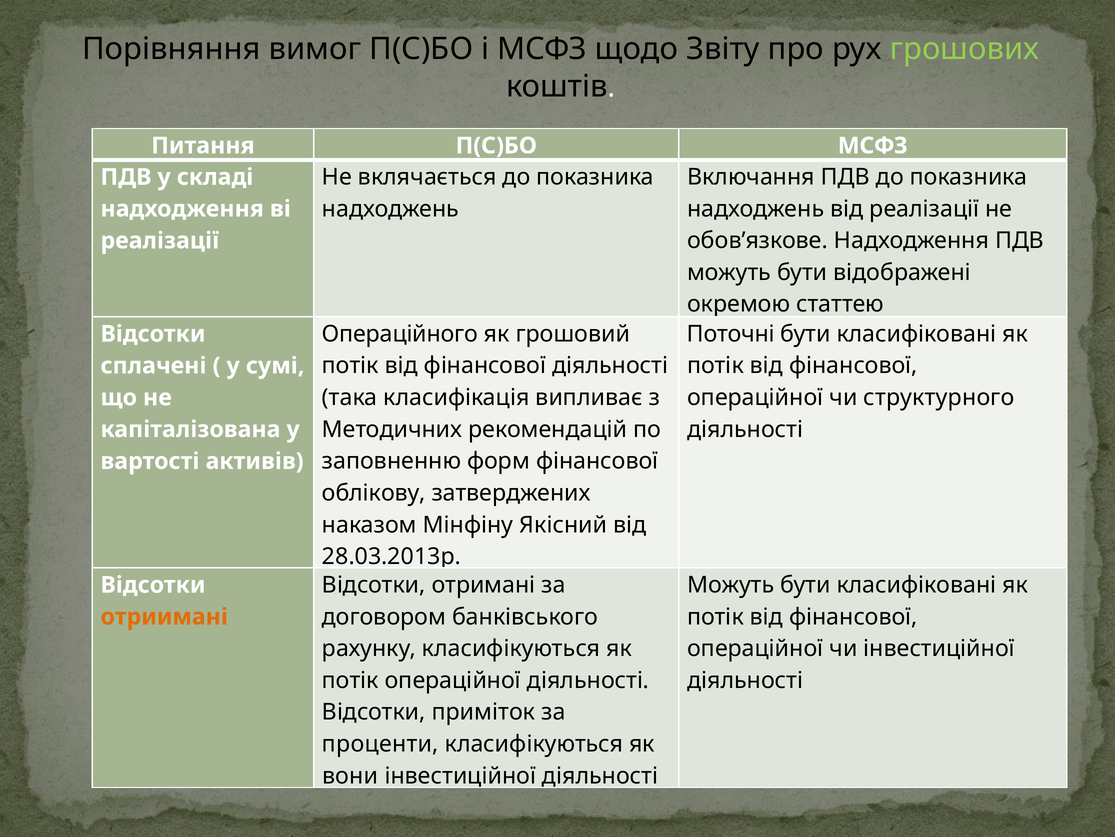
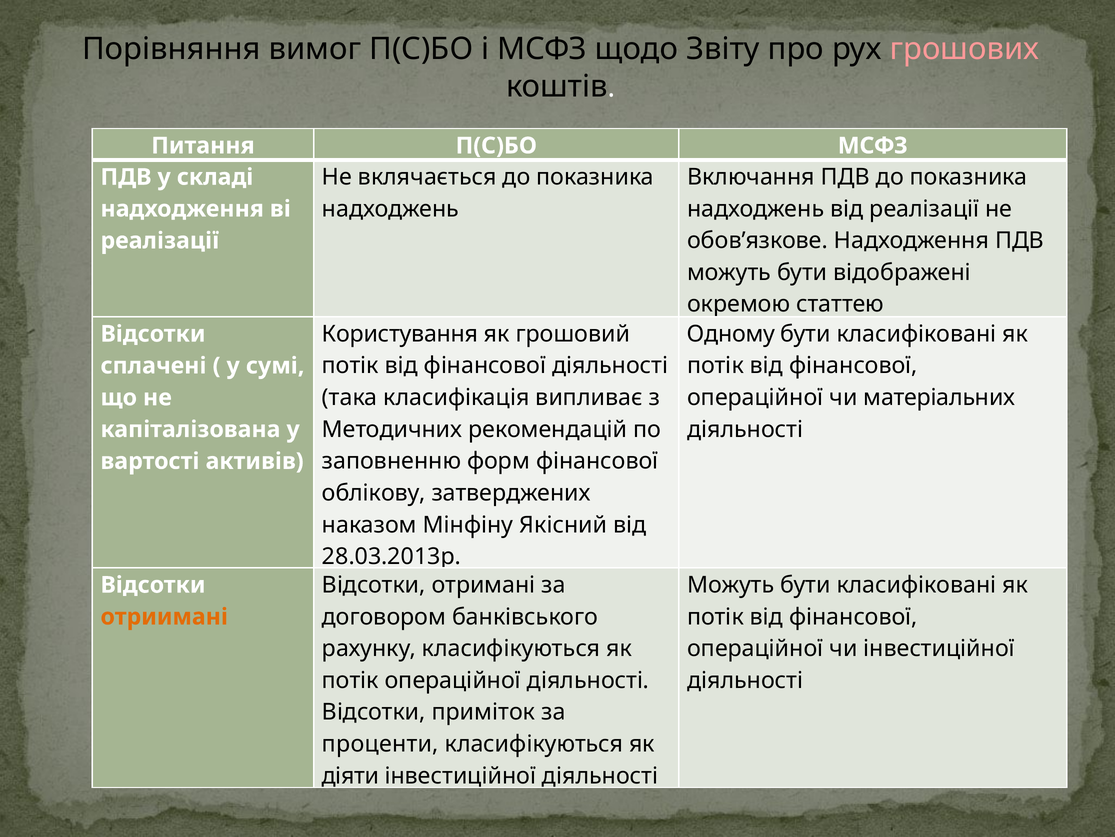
грошових colour: light green -> pink (964, 49)
Операційного: Операційного -> Користування (400, 334)
Поточні: Поточні -> Одному (731, 334)
структурного: структурного -> матеріальних (939, 397)
вони: вони -> діяти (350, 775)
